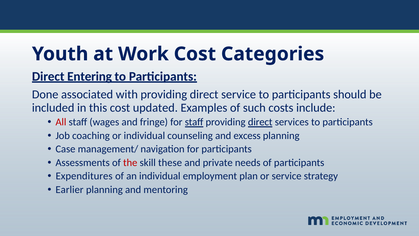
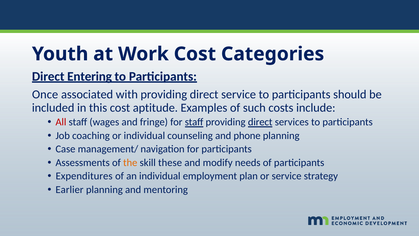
Done: Done -> Once (45, 94)
updated: updated -> aptitude (155, 108)
excess: excess -> phone (247, 135)
the colour: red -> orange (130, 162)
private: private -> modify (218, 162)
